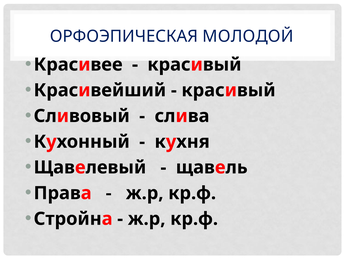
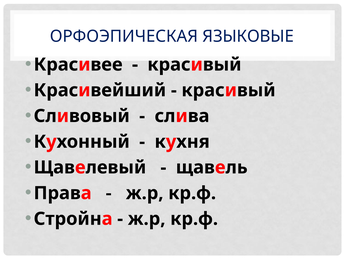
МОЛОДОЙ: МОЛОДОЙ -> ЯЗЫКОВЫЕ (248, 36)
